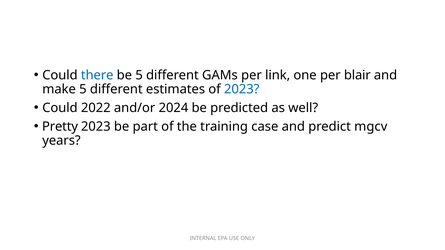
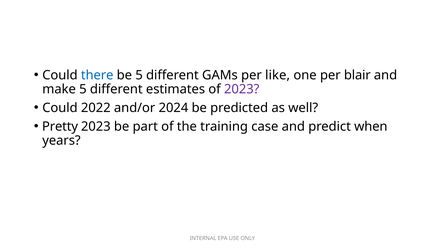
link: link -> like (278, 75)
2023 colour: blue -> purple (242, 89)
mgcv: mgcv -> when (371, 127)
